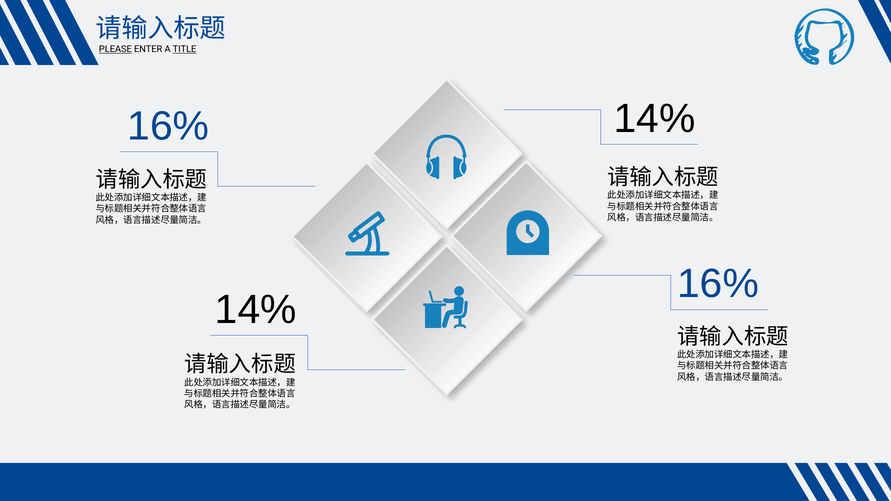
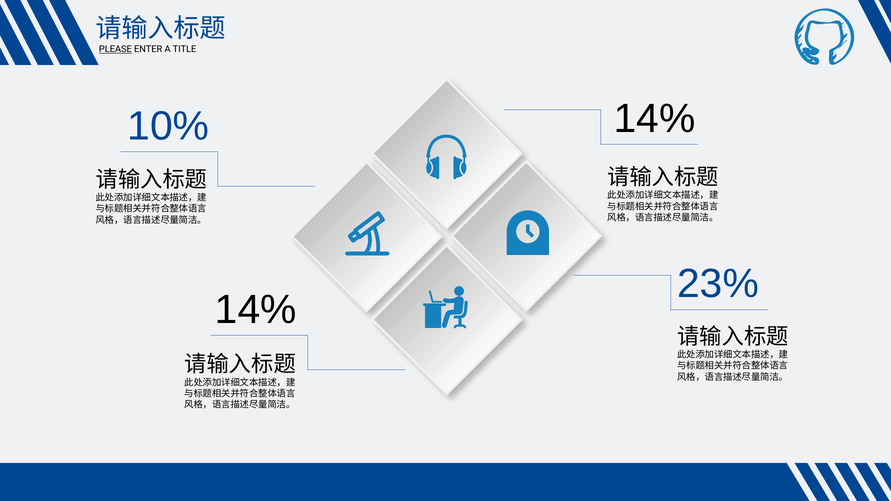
TITLE underline: present -> none (185, 49)
16%: 16% -> 10% (168, 126)
16%: 16% -> 23% (718, 284)
